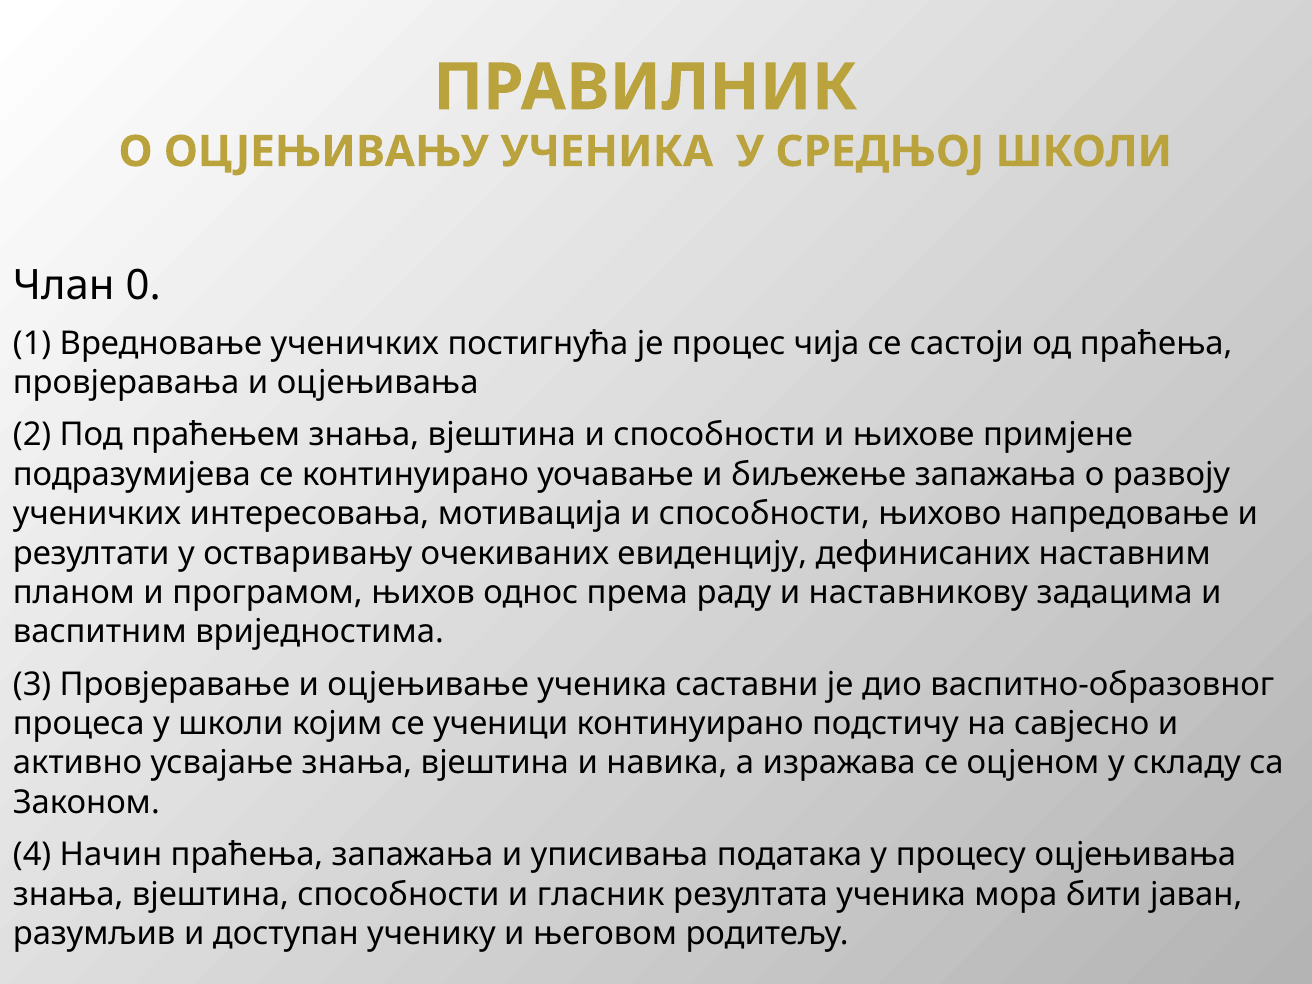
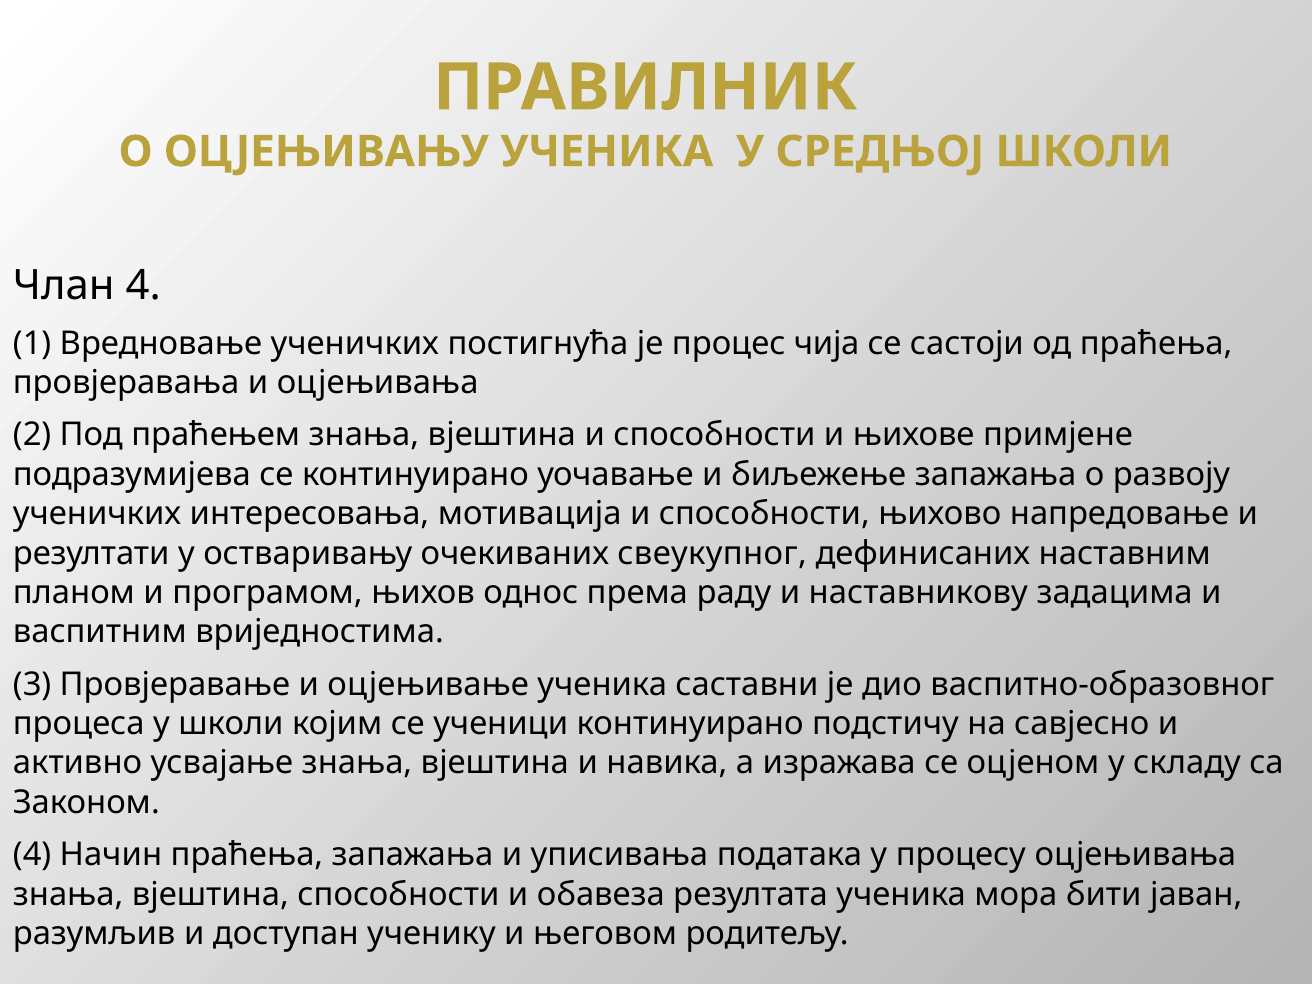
Члан 0: 0 -> 4 (143, 286)
евиденцију: евиденцију -> свеукупног (712, 553)
гласник: гласник -> обавеза (601, 894)
